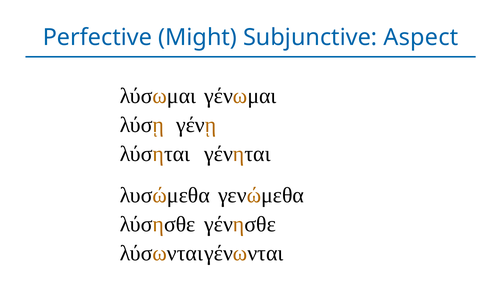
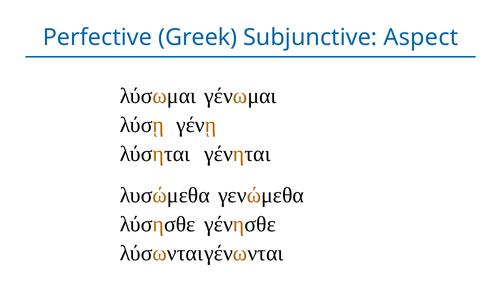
Might: Might -> Greek (198, 37)
